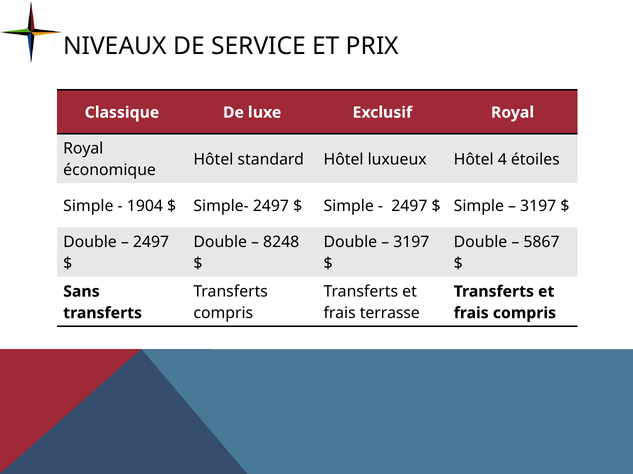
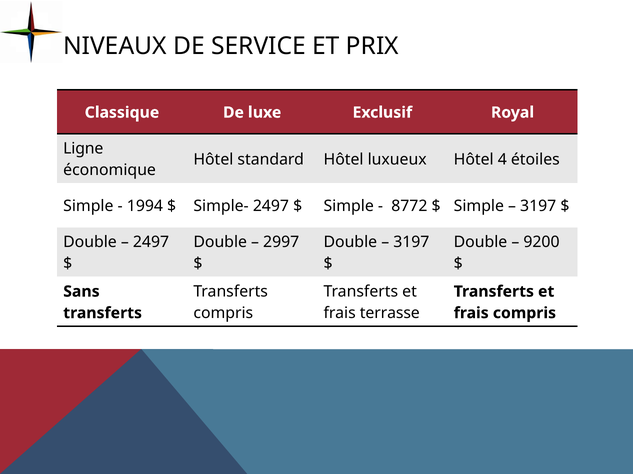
Royal: Royal -> Ligne (83, 149)
1904: 1904 -> 1994 (145, 206)
2497: 2497 -> 8772 (409, 206)
8248: 8248 -> 2997 (281, 243)
5867: 5867 -> 9200 (542, 243)
